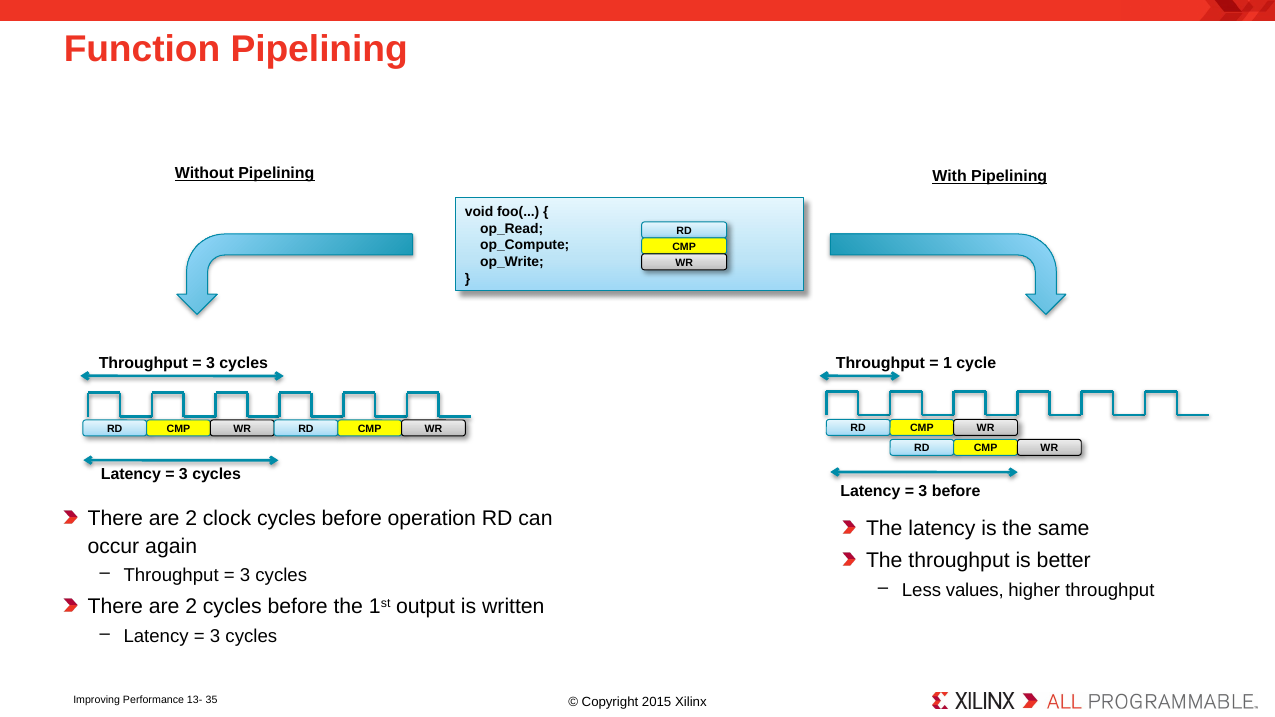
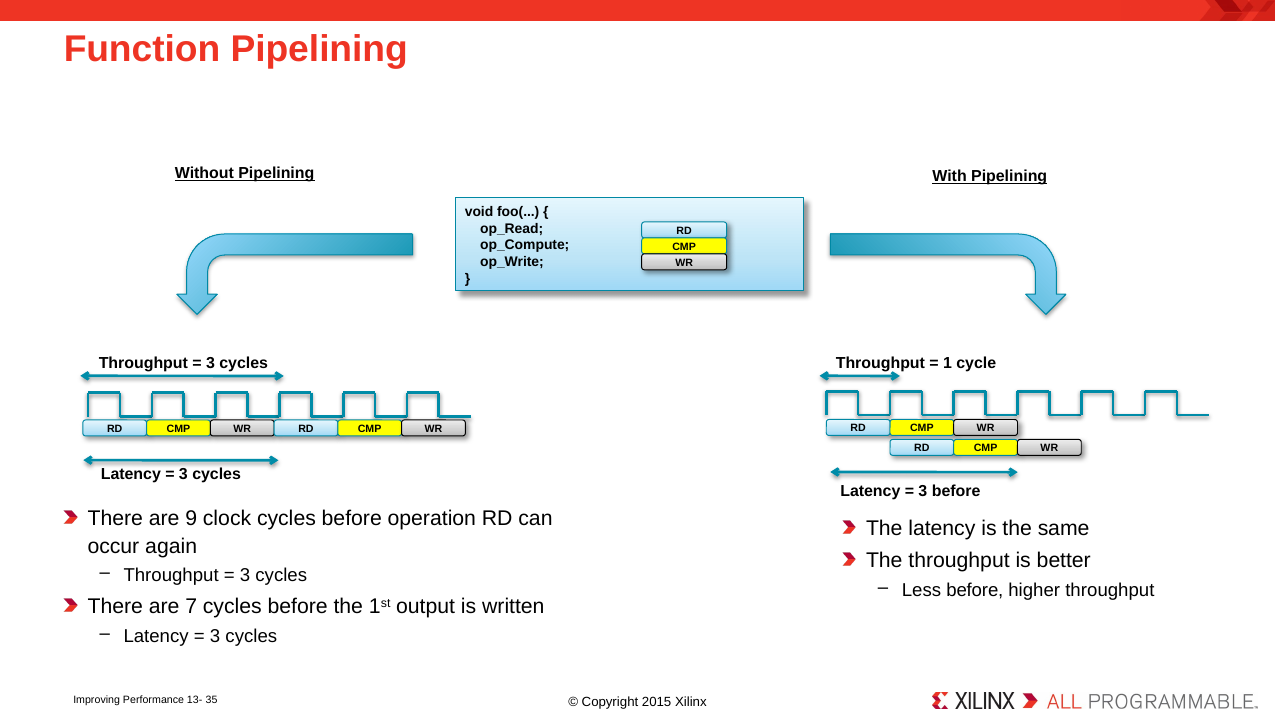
2: 2 -> 9 (191, 518)
Less values: values -> before (975, 591)
2: 2 -> 7 (191, 607)
